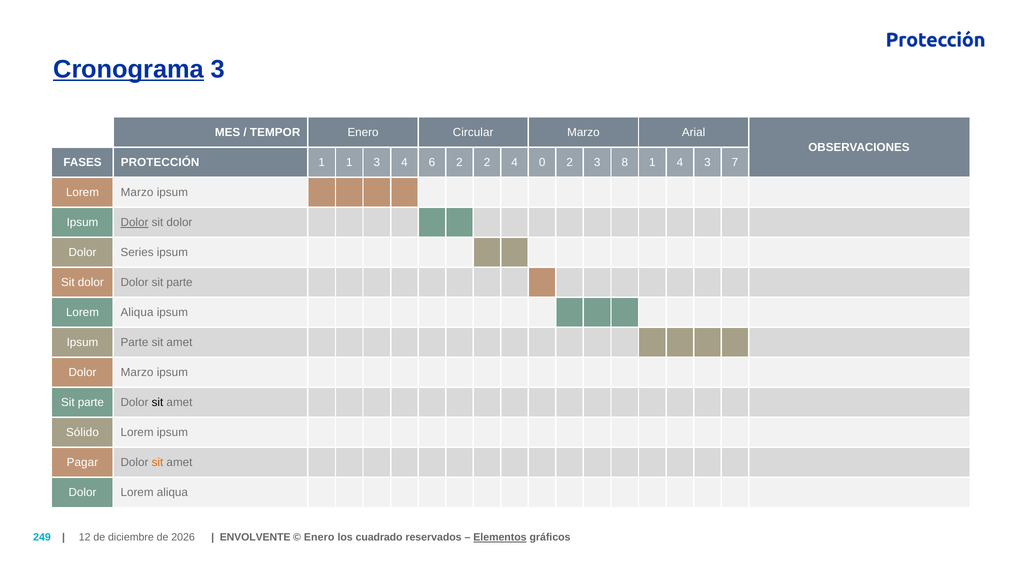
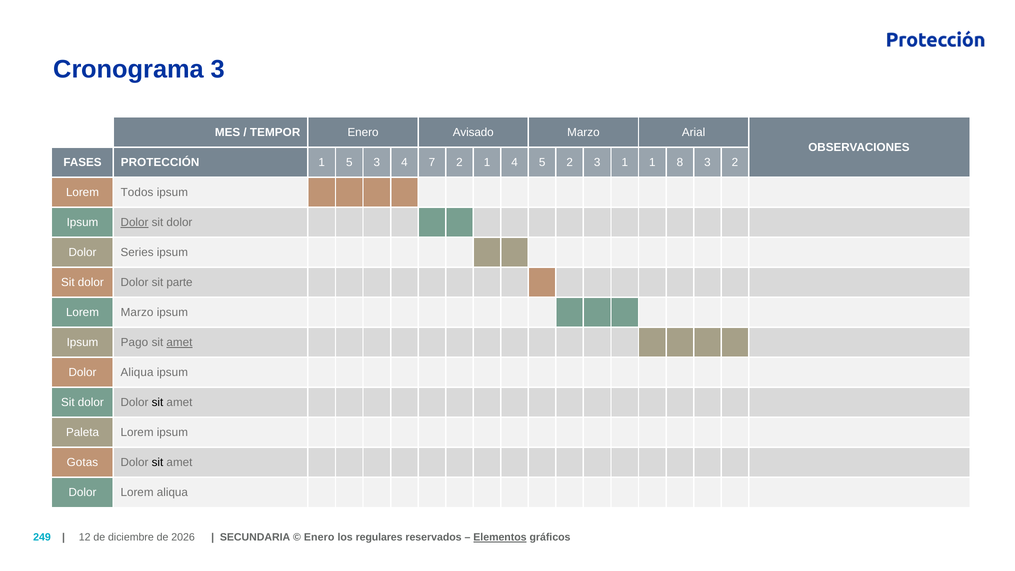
Cronograma underline: present -> none (129, 70)
Circular: Circular -> Avisado (473, 133)
1 1: 1 -> 5 (349, 163)
6: 6 -> 7 (432, 163)
2 2: 2 -> 1 (487, 163)
4 0: 0 -> 5 (542, 163)
3 8: 8 -> 1 (625, 163)
1 4: 4 -> 8 (680, 163)
3 7: 7 -> 2 (735, 163)
Lorem Marzo: Marzo -> Todos (137, 193)
Aliqua: Aliqua -> Marzo (137, 312)
Ipsum Parte: Parte -> Pago (134, 342)
amet underline: none -> present (179, 342)
Dolor Marzo: Marzo -> Aliqua (137, 372)
parte: parte -> dolor (91, 402)
Sólido: Sólido -> Paleta (83, 432)
Pagar: Pagar -> Gotas (82, 462)
sit colour: orange -> black (157, 462)
ENVOLVENTE: ENVOLVENTE -> SECUNDARIA (255, 537)
cuadrado: cuadrado -> regulares (379, 537)
